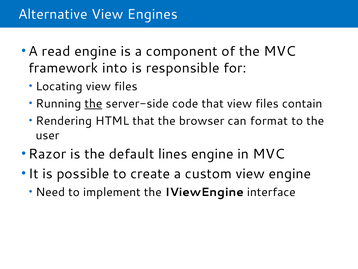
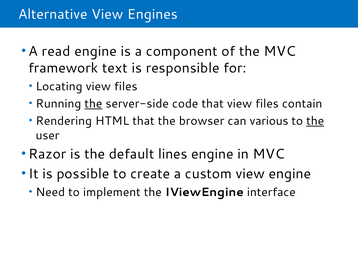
into: into -> text (115, 68)
format: format -> various (269, 121)
the underline: none -> present (315, 121)
